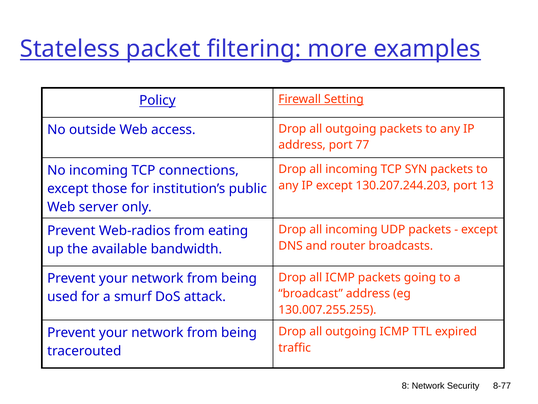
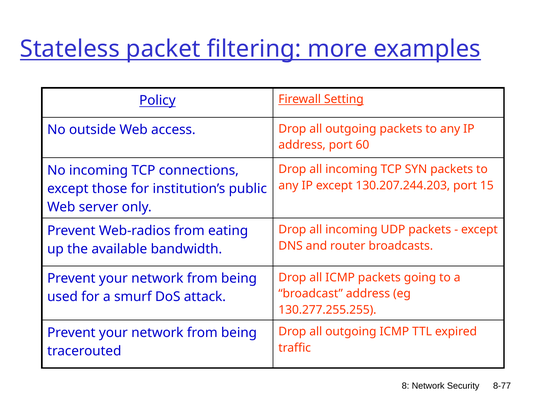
77: 77 -> 60 (362, 145)
13: 13 -> 15 (487, 185)
130.007.255.255: 130.007.255.255 -> 130.277.255.255 (327, 310)
